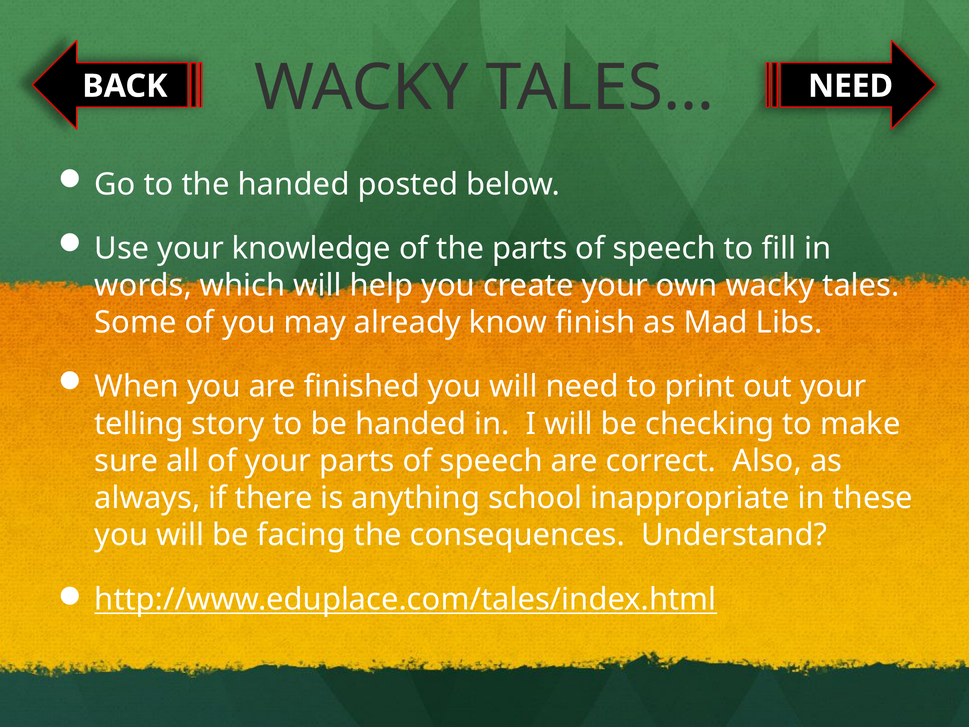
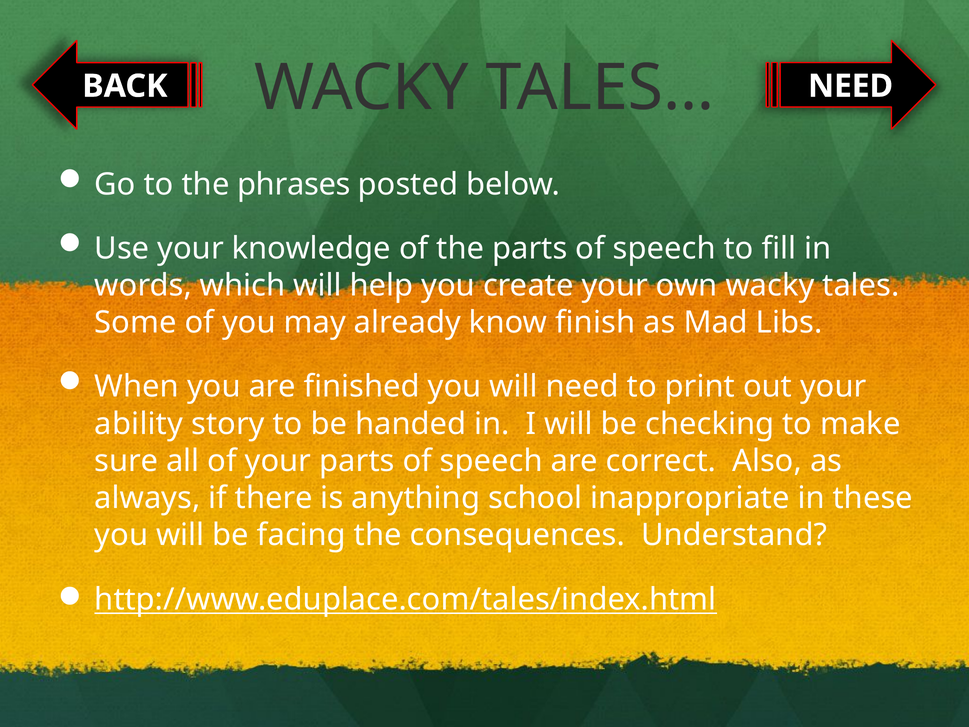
the handed: handed -> phrases (294, 184)
telling: telling -> ability (139, 424)
